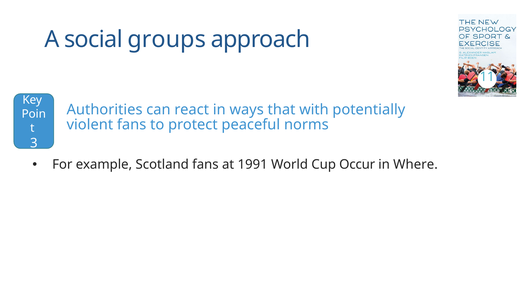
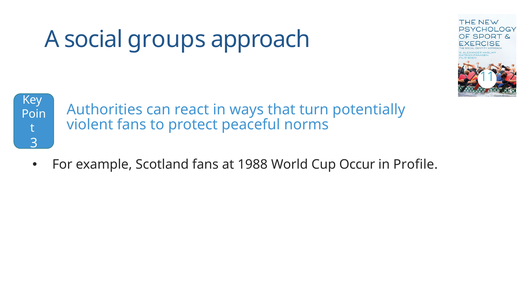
with: with -> turn (314, 109)
1991: 1991 -> 1988 (253, 164)
Where: Where -> Profile (415, 164)
